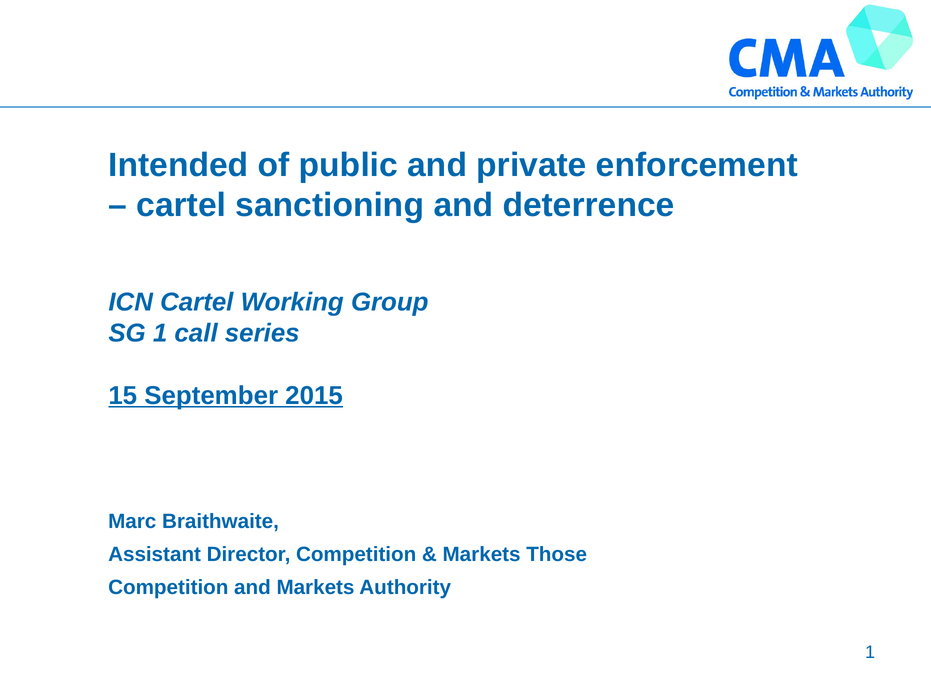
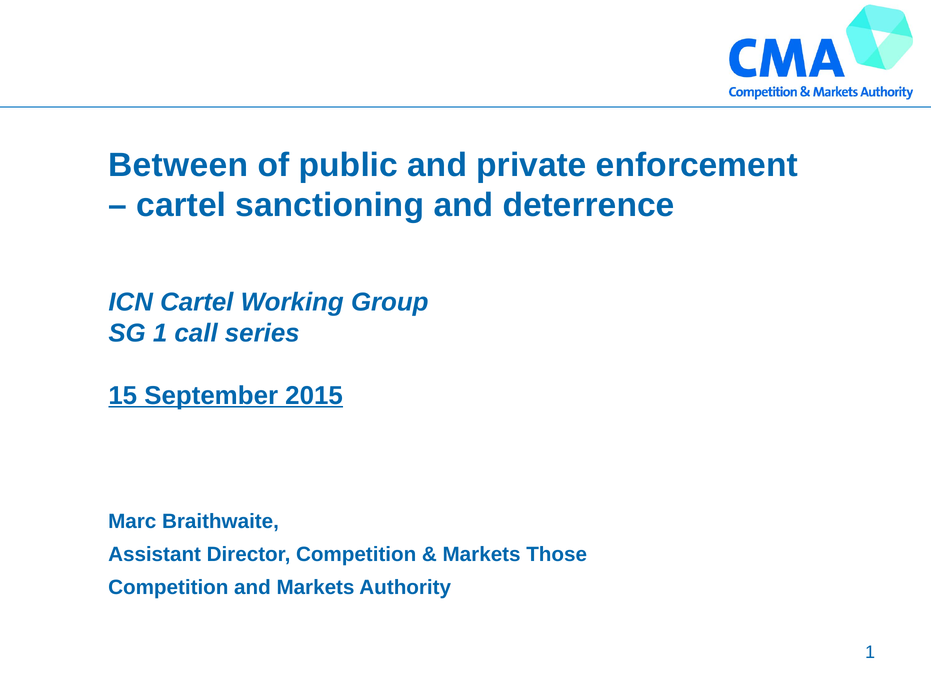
Intended: Intended -> Between (178, 165)
